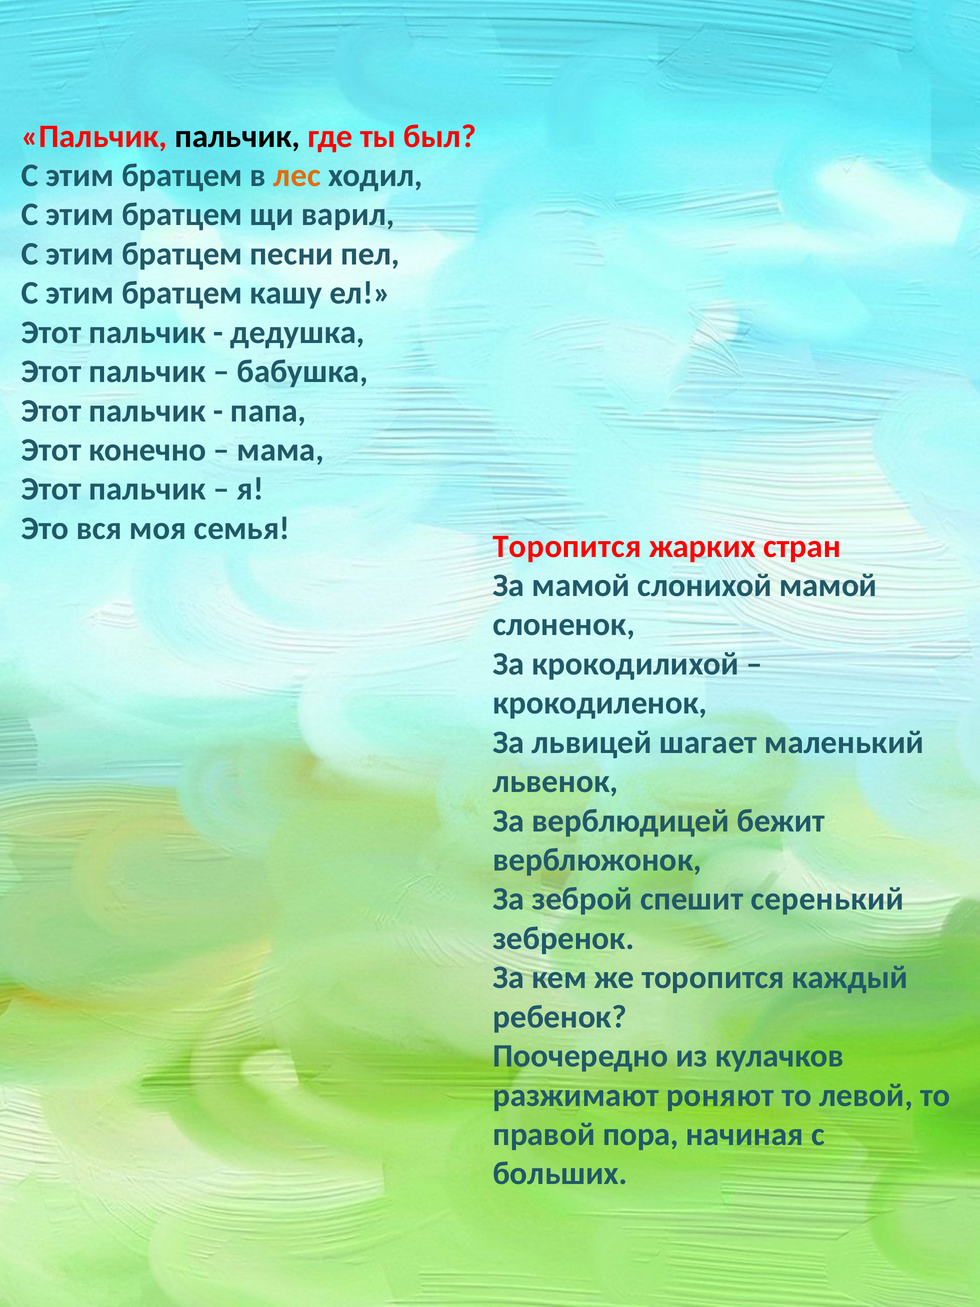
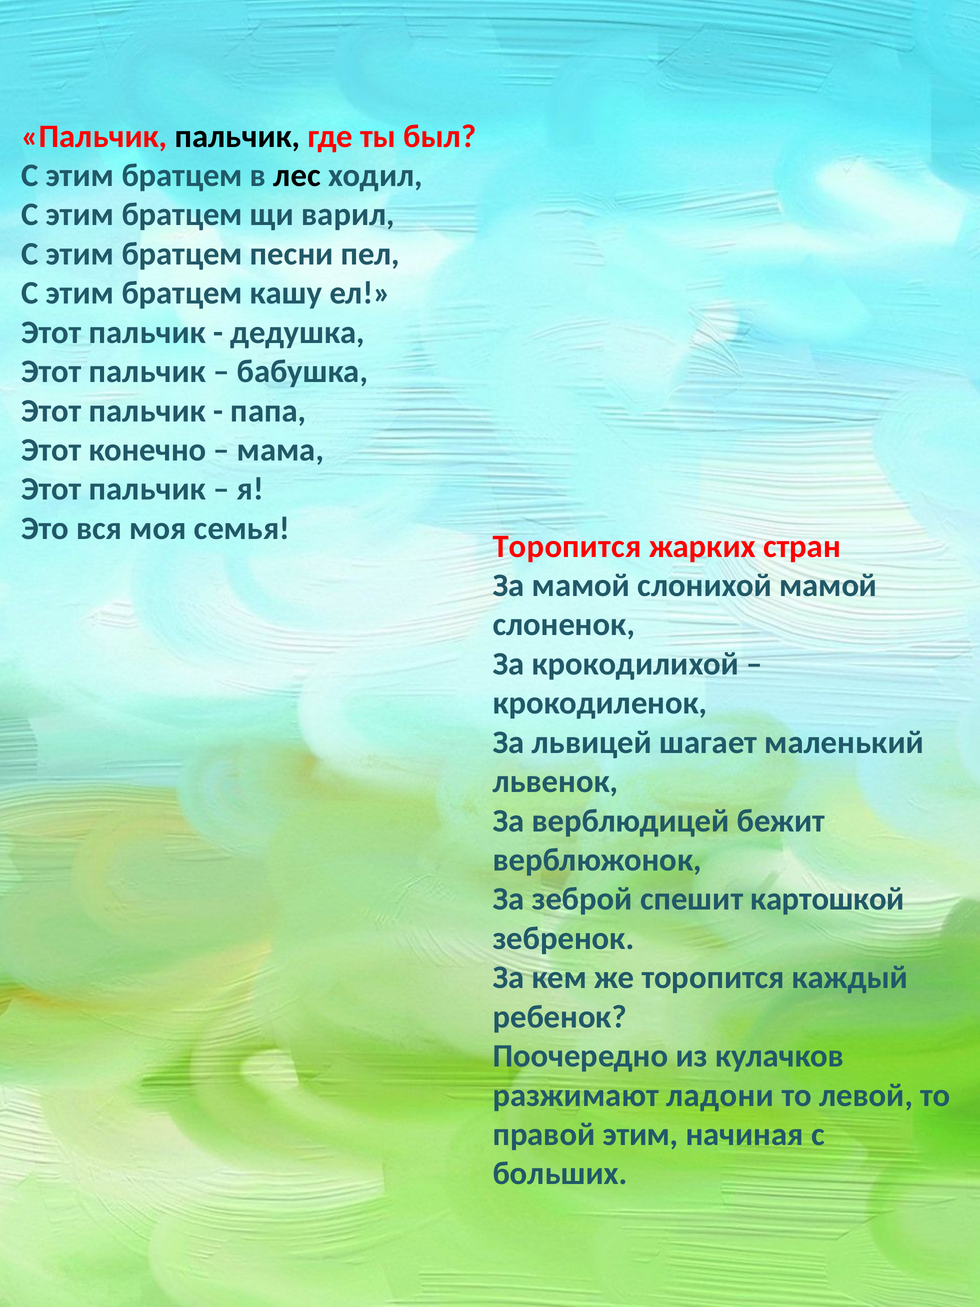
лес colour: orange -> black (297, 175)
серенький: серенький -> картошкой (827, 899)
роняют: роняют -> ладони (720, 1095)
правой пора: пора -> этим (641, 1134)
